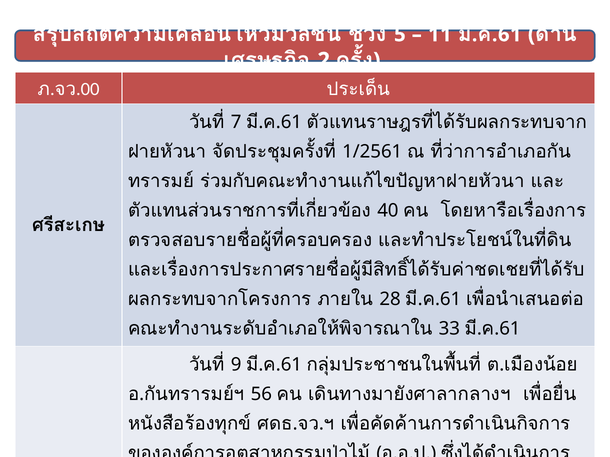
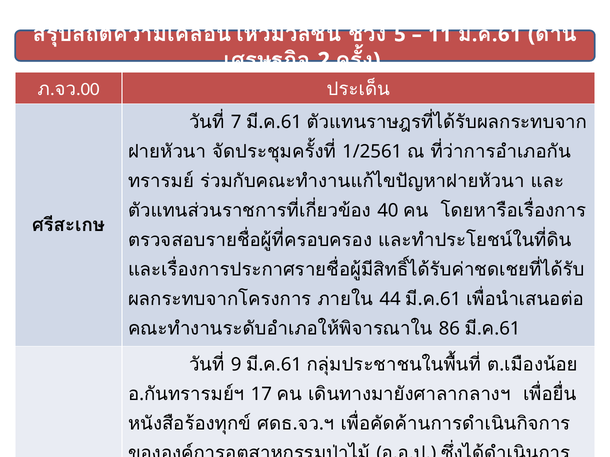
28: 28 -> 44 (390, 300)
33: 33 -> 86 (449, 329)
56: 56 -> 17 (261, 394)
